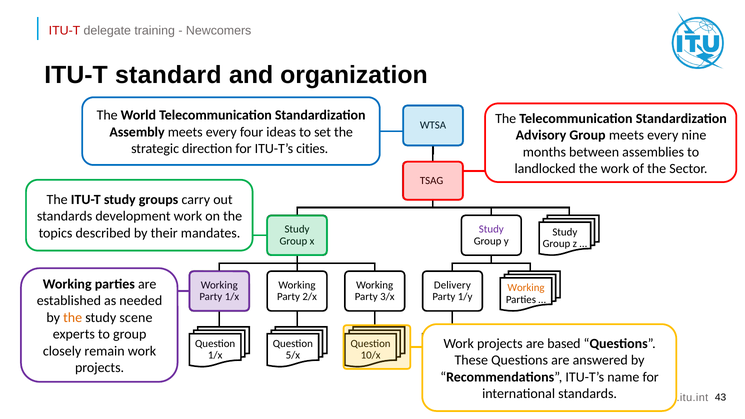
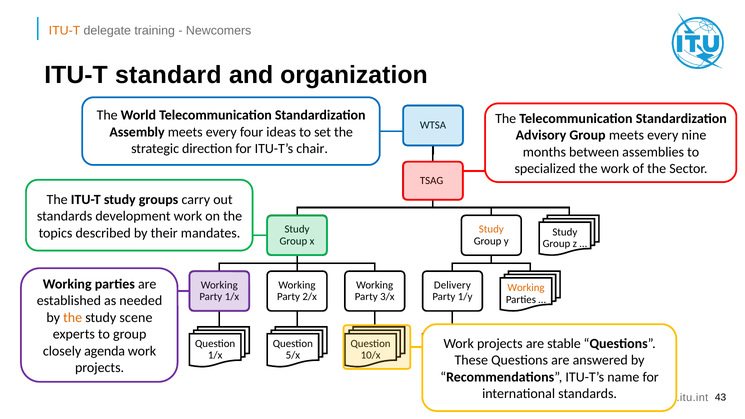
ITU-T colour: red -> orange (65, 31)
cities: cities -> chair (312, 149)
landlocked: landlocked -> specialized (545, 169)
Study colour: purple -> orange (491, 229)
based: based -> stable (564, 343)
remain: remain -> agenda (105, 351)
